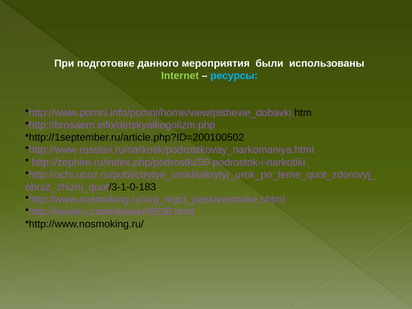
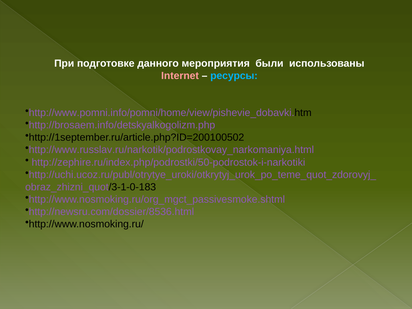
Internet colour: light green -> pink (180, 76)
